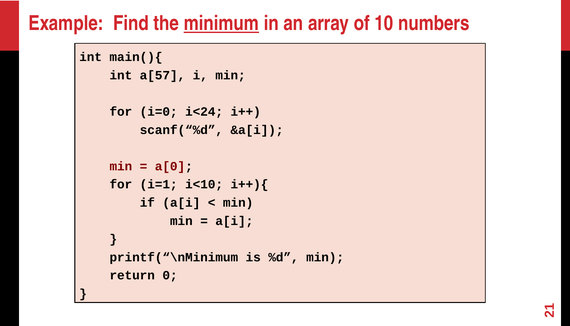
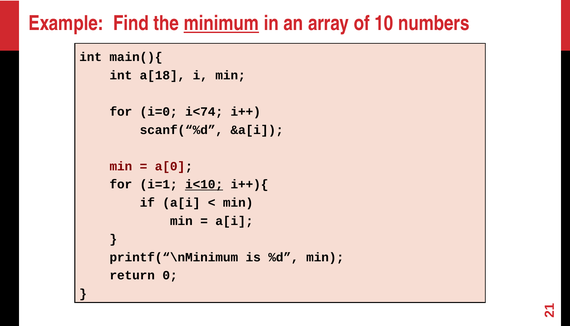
a[57: a[57 -> a[18 (162, 75)
i<24: i<24 -> i<74 (204, 112)
i<10 underline: none -> present (204, 184)
